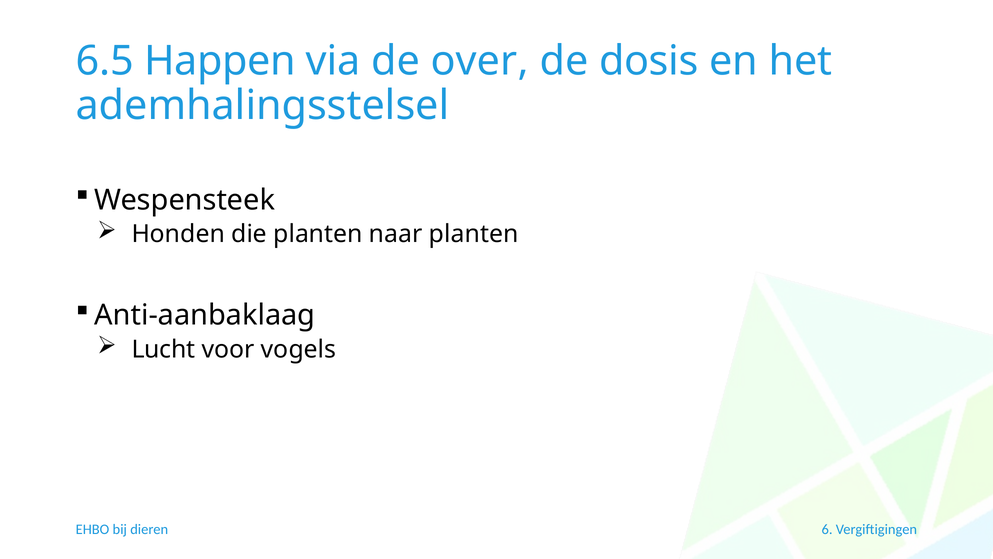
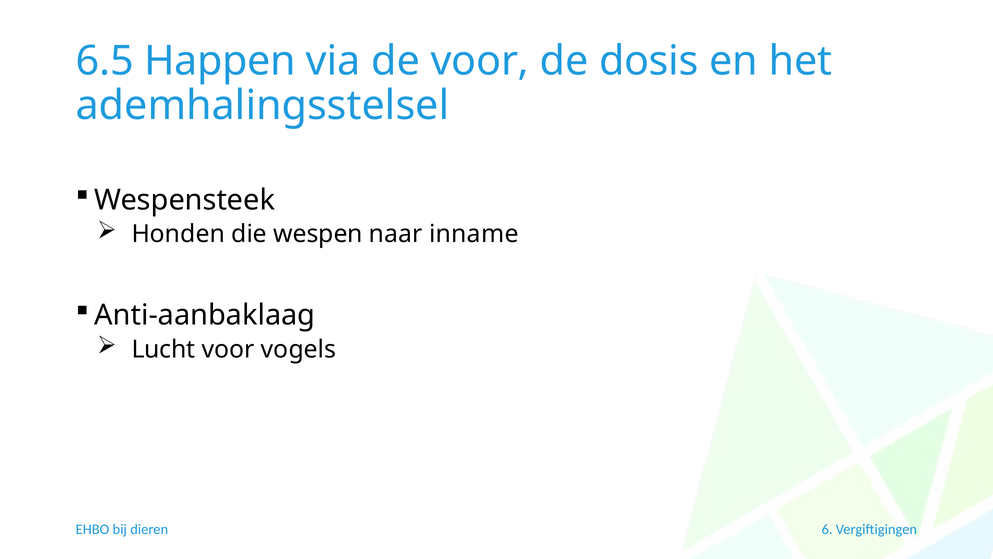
de over: over -> voor (480, 61)
die planten: planten -> wespen (318, 234)
naar planten: planten -> inname (474, 234)
